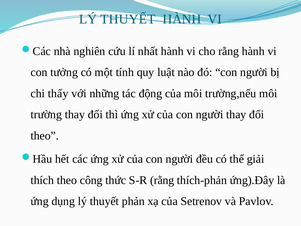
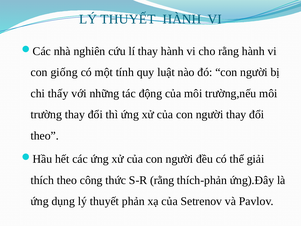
lí nhất: nhất -> thay (148, 51)
tưởng: tưởng -> giống (64, 72)
